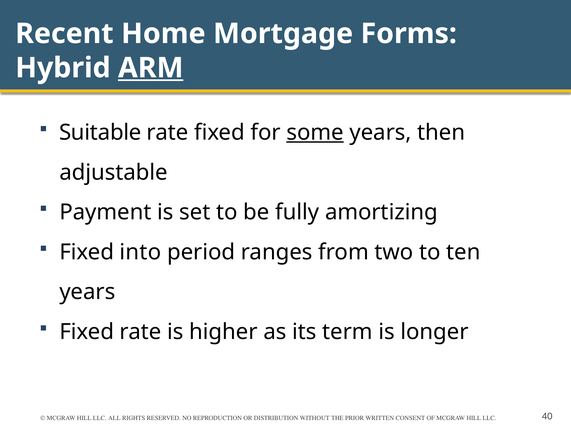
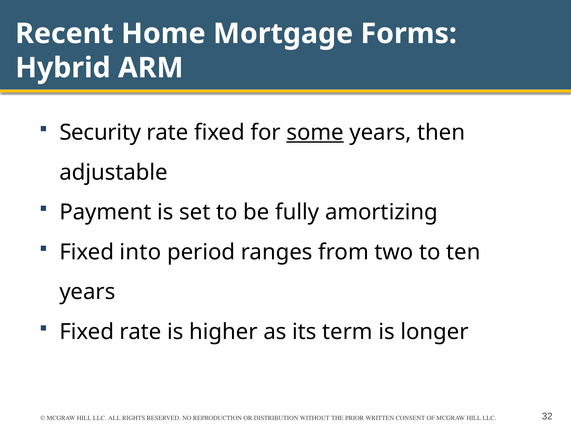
ARM underline: present -> none (151, 68)
Suitable: Suitable -> Security (100, 133)
40: 40 -> 32 (547, 417)
